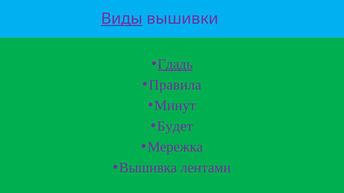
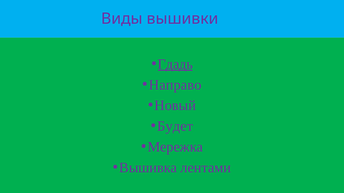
Виды underline: present -> none (122, 19)
Правила: Правила -> Направо (175, 85)
Минут: Минут -> Новый (175, 106)
